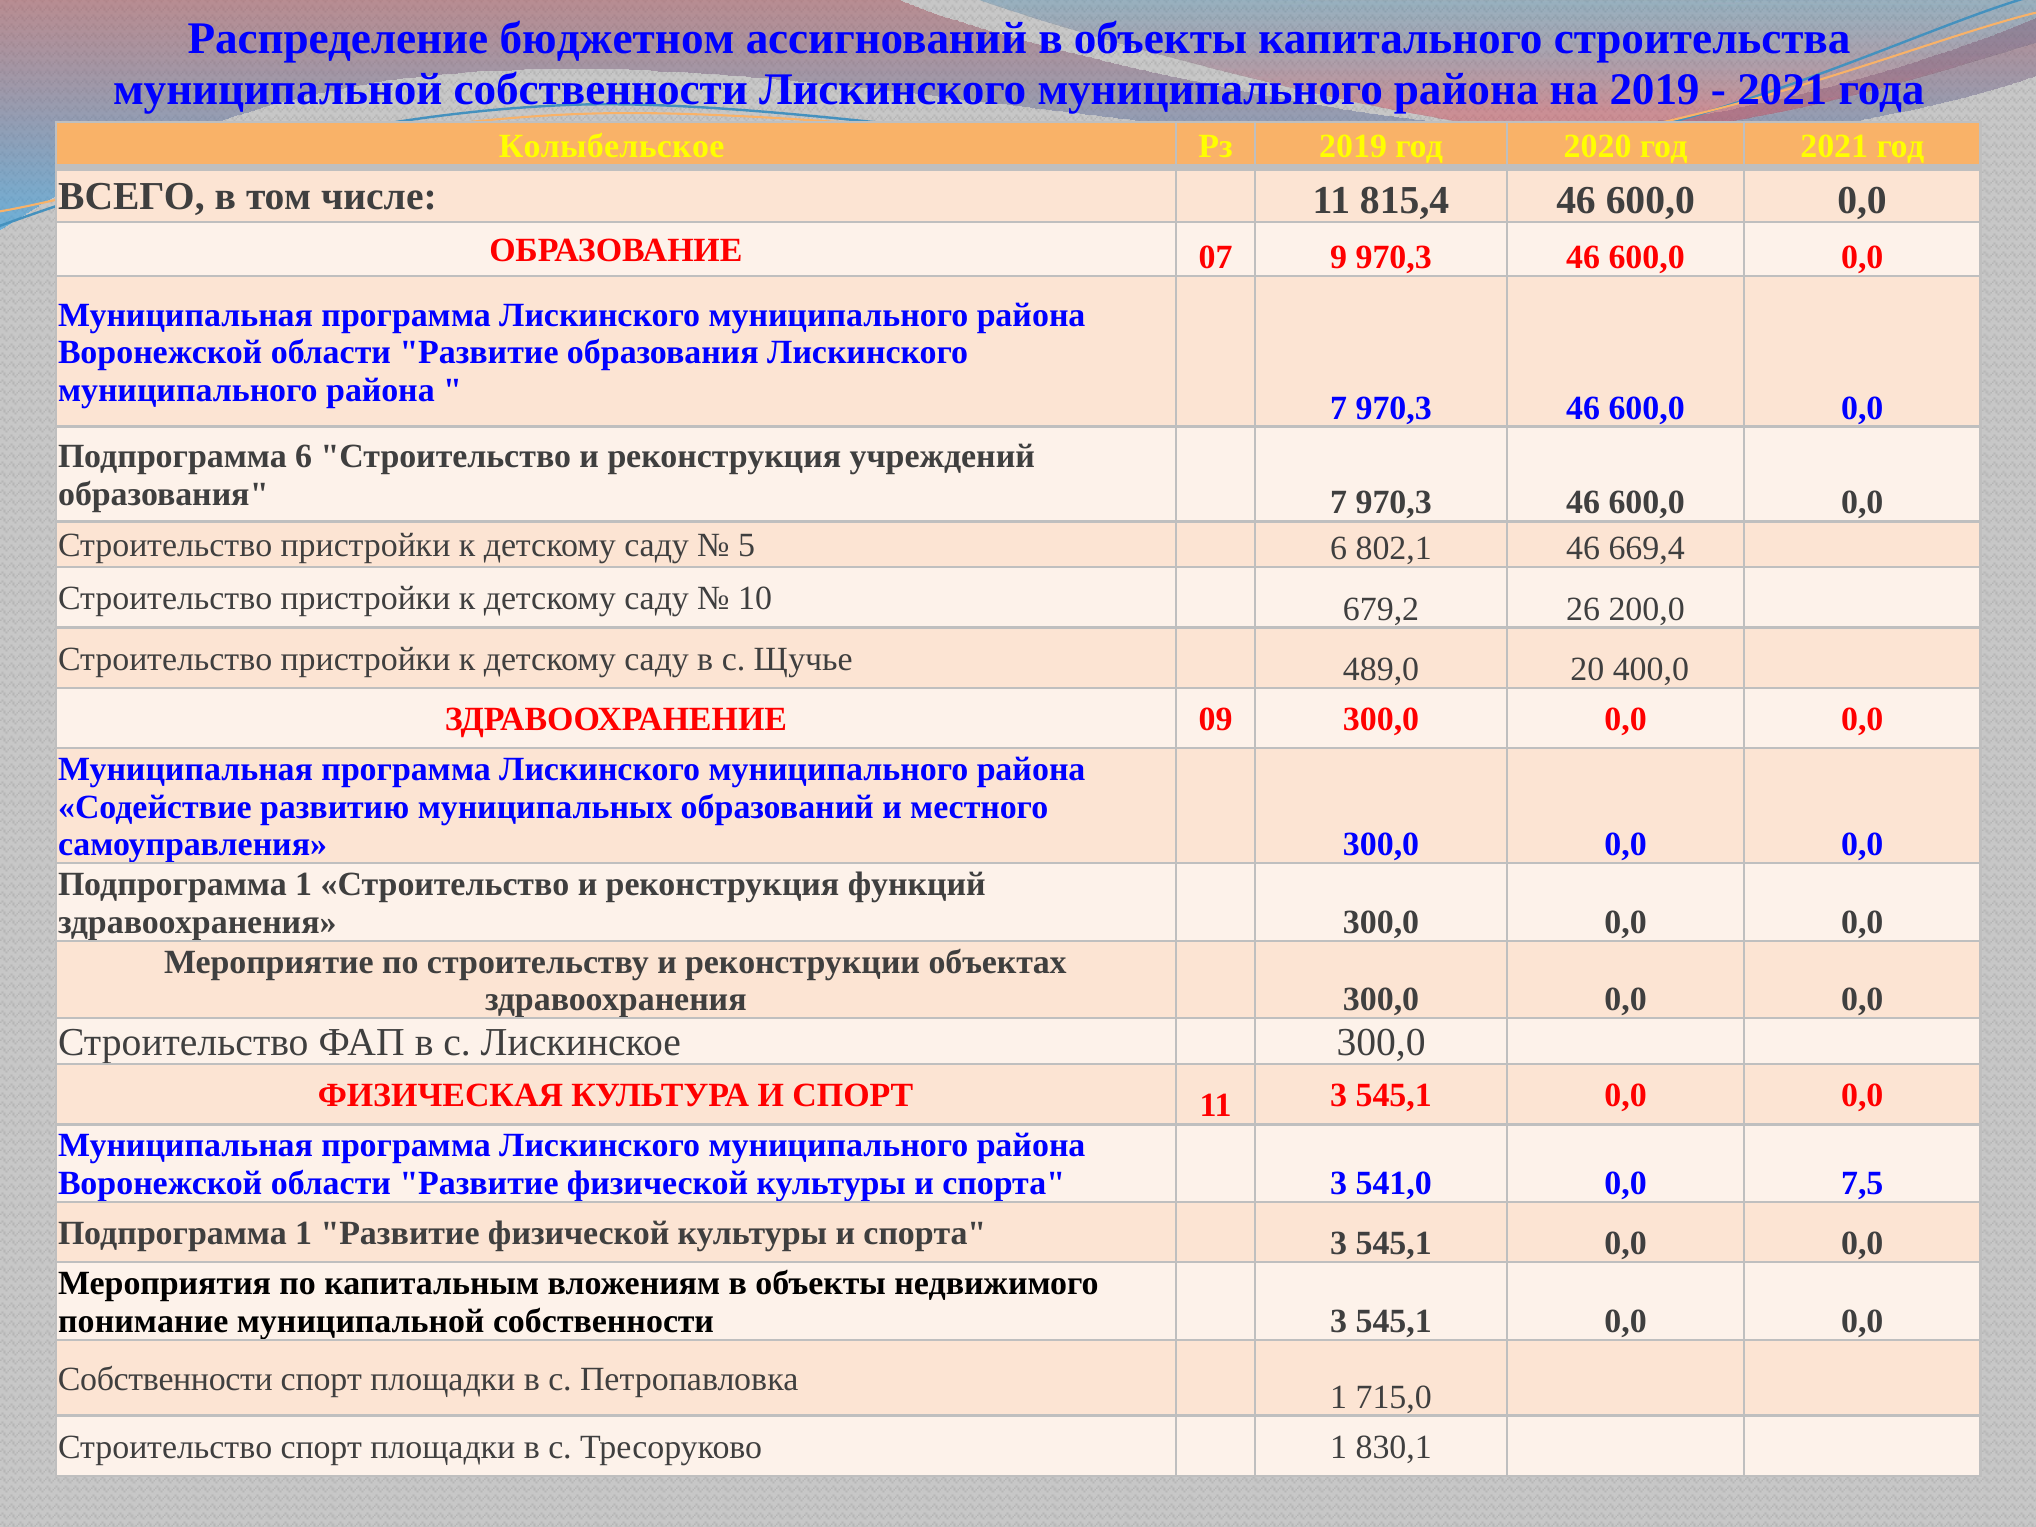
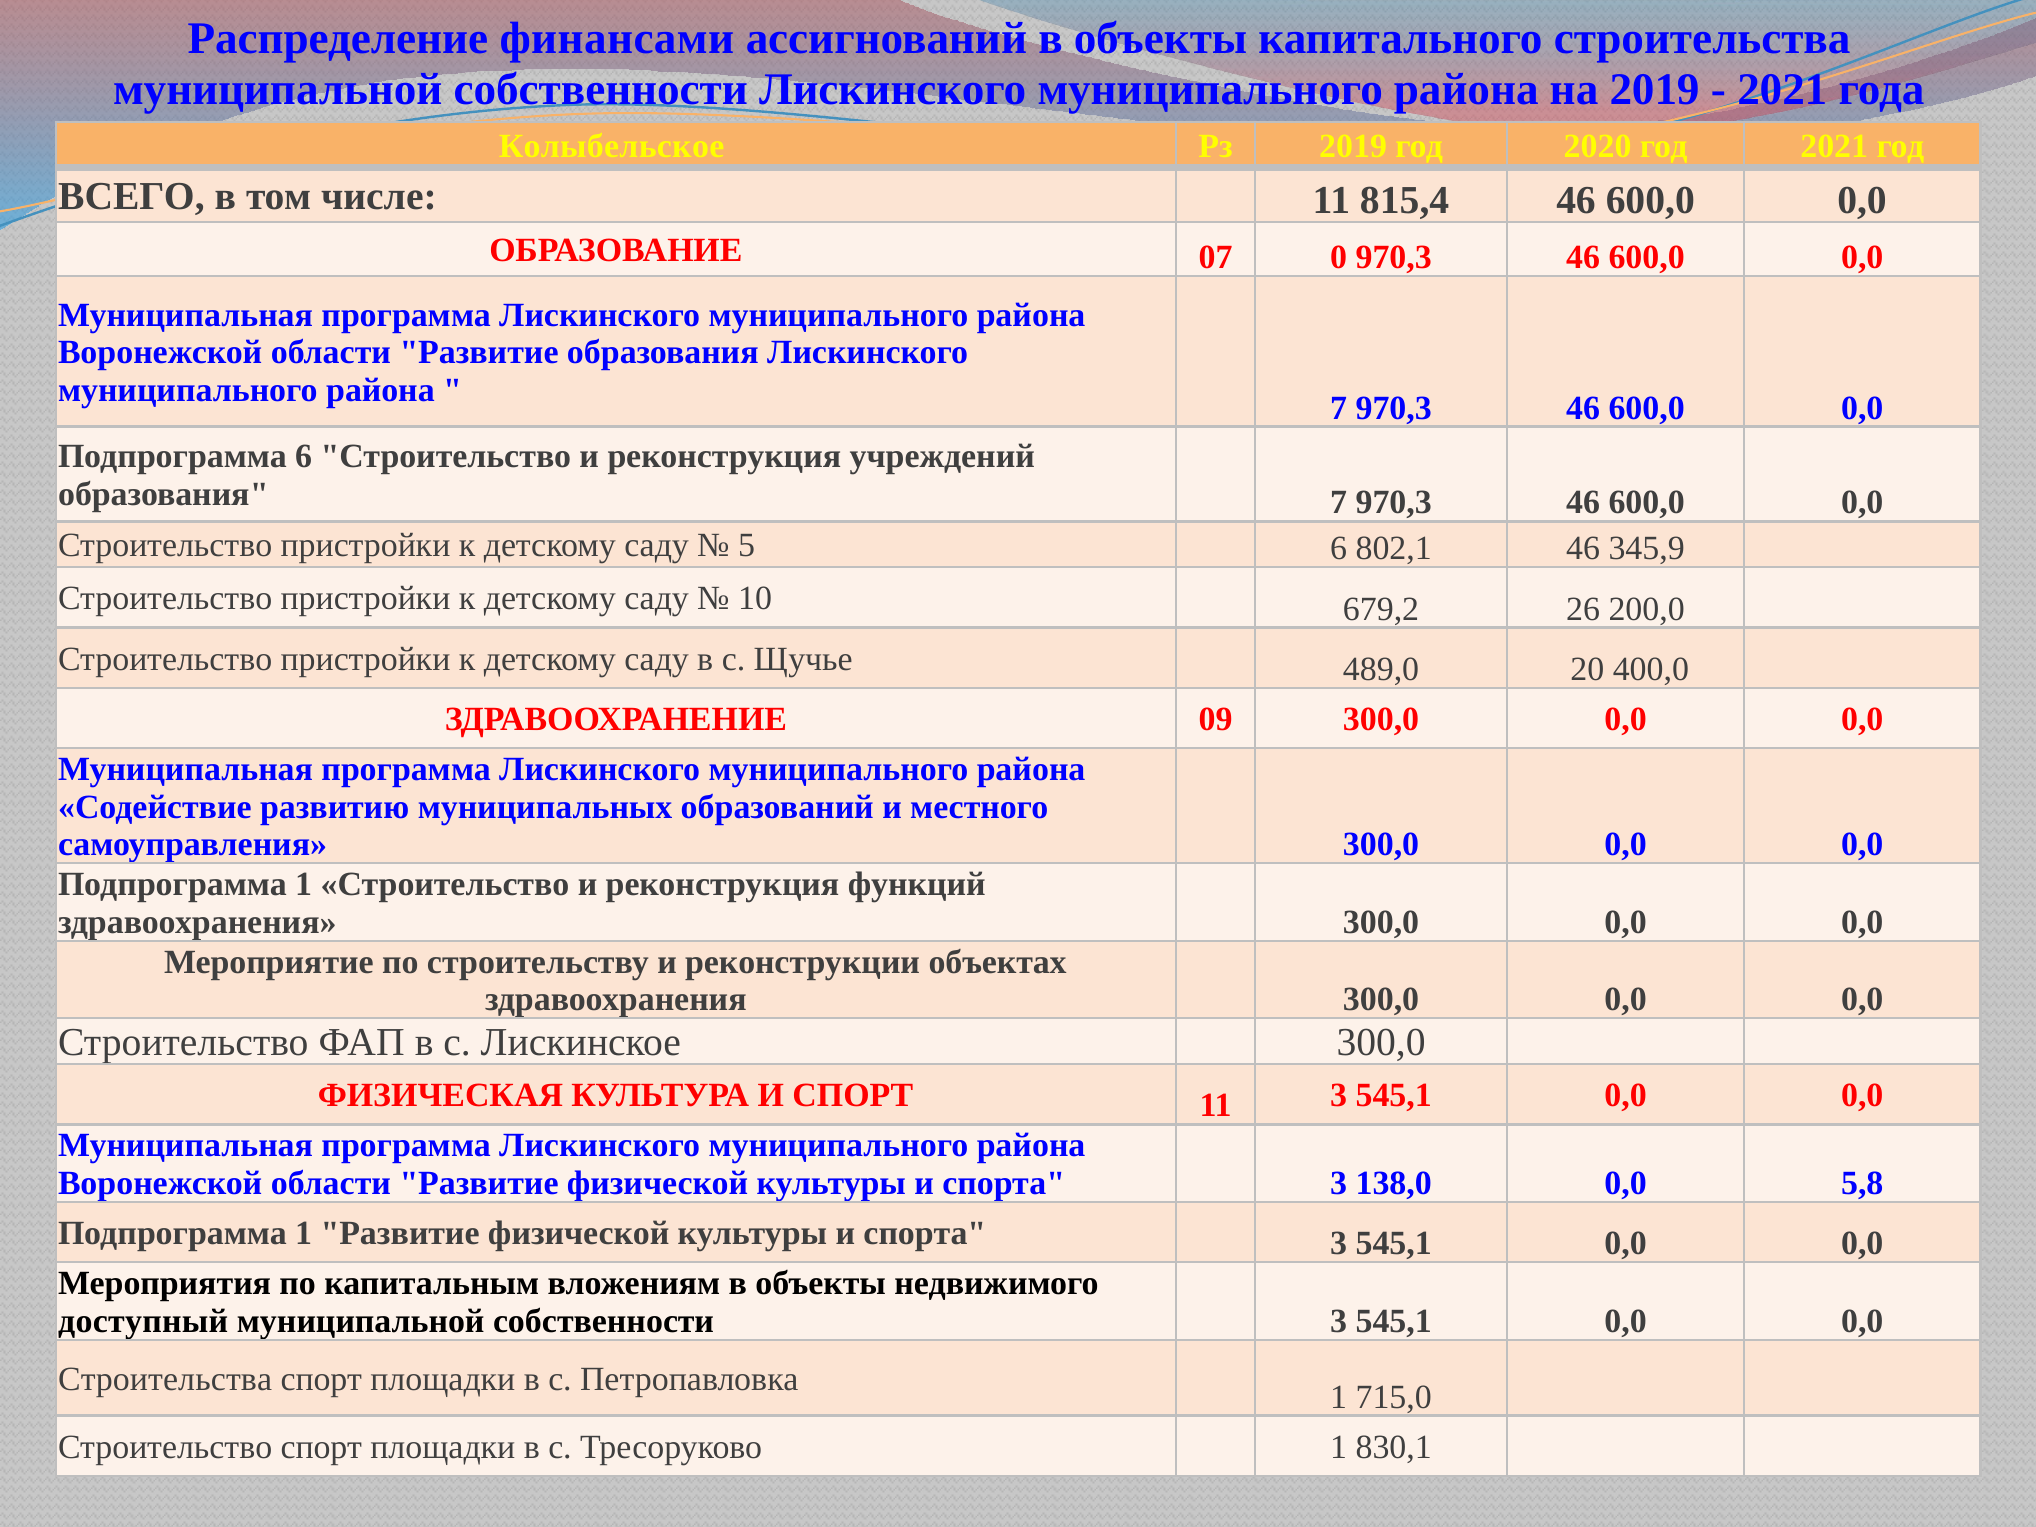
бюджетном: бюджетном -> финансами (617, 39)
9: 9 -> 0 (1339, 257)
669,4: 669,4 -> 345,9 (1647, 549)
541,0: 541,0 -> 138,0 (1394, 1183)
7,5: 7,5 -> 5,8 (1862, 1183)
понимание: понимание -> доступный (143, 1321)
Собственности: Собственности -> Строительства (165, 1379)
